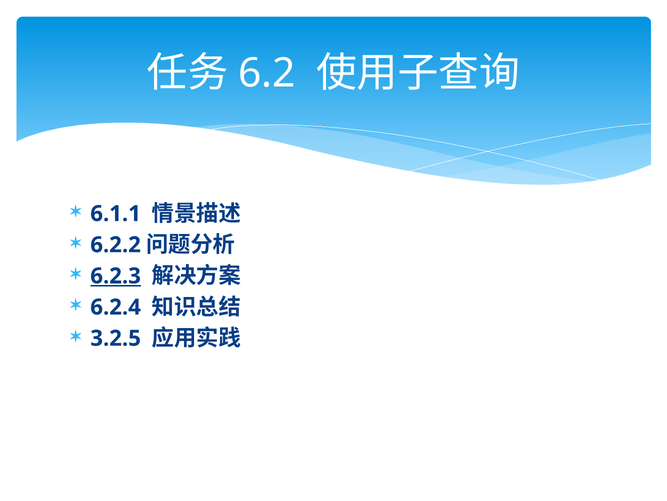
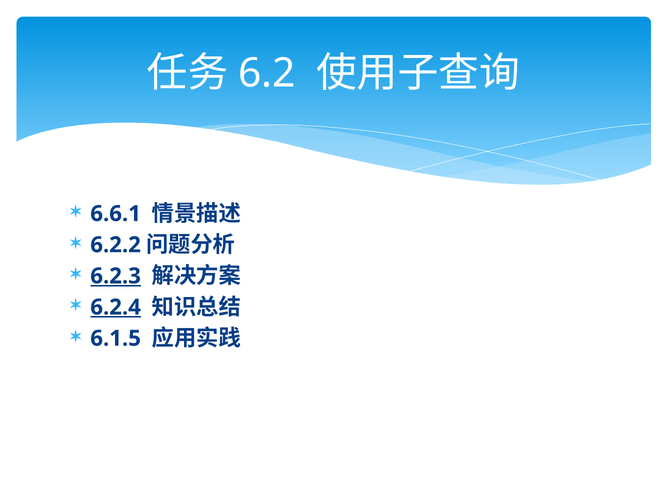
6.1.1: 6.1.1 -> 6.6.1 (116, 213)
6.2.4 underline: none -> present (116, 307)
3.2.5: 3.2.5 -> 6.1.5 (116, 338)
